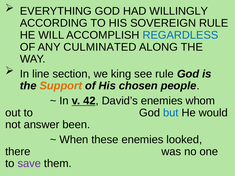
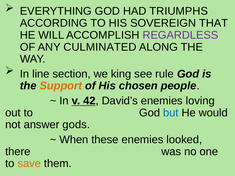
WILLINGLY: WILLINGLY -> TRIUMPHS (179, 11)
SOVEREIGN RULE: RULE -> THAT (214, 23)
REGARDLESS colour: blue -> purple (180, 35)
whom: whom -> loving (200, 101)
been: been -> gods (76, 125)
save colour: purple -> orange (29, 164)
